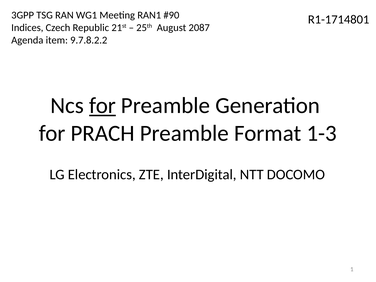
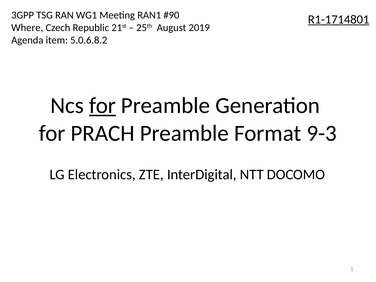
R1-1714801 underline: none -> present (339, 19)
Indices: Indices -> Where (27, 28)
2087: 2087 -> 2019 (199, 28)
9.7.8.2.2: 9.7.8.2.2 -> 5.0.6.8.2 (89, 40)
1-3: 1-3 -> 9-3 (322, 133)
